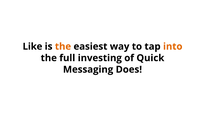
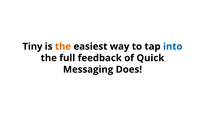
Like: Like -> Tiny (32, 47)
into colour: orange -> blue (173, 47)
investing: investing -> feedback (100, 58)
